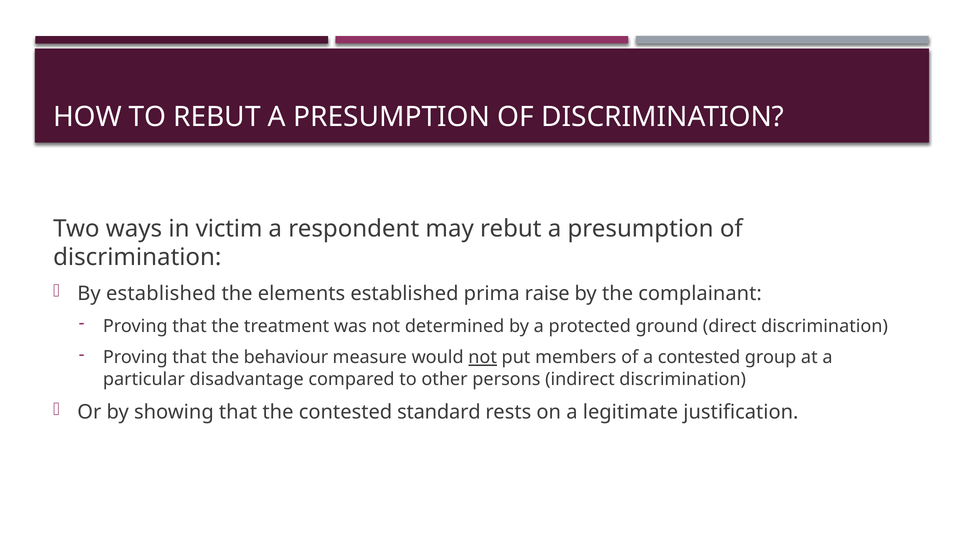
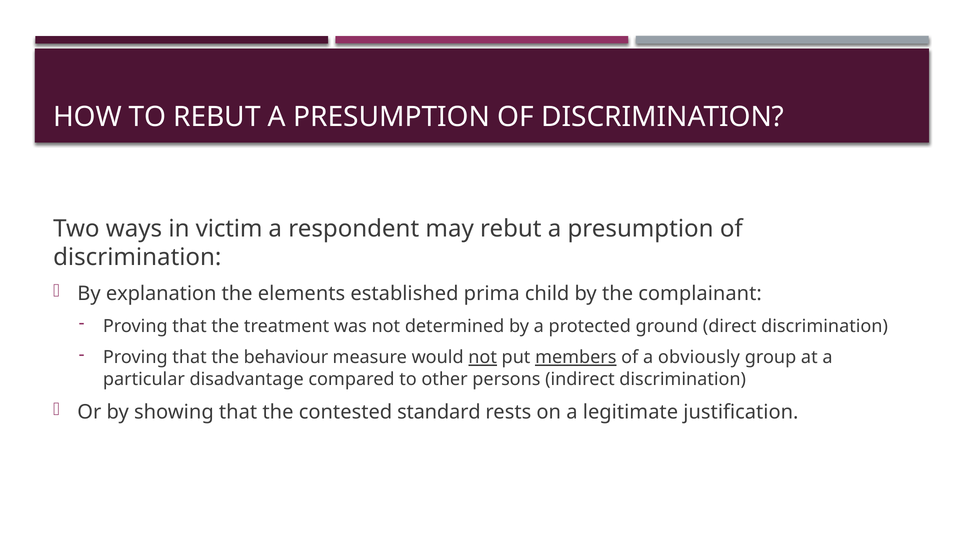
By established: established -> explanation (161, 294)
raise: raise -> child (547, 294)
members underline: none -> present (576, 358)
a contested: contested -> obviously (699, 358)
